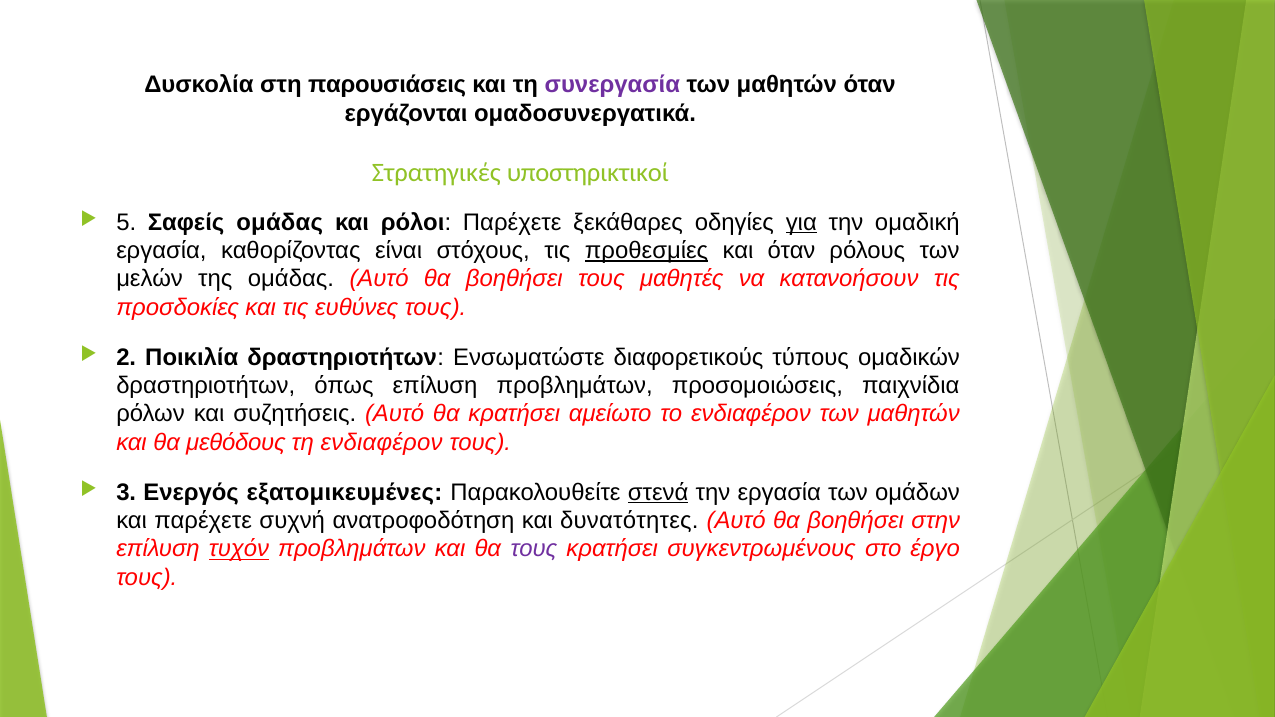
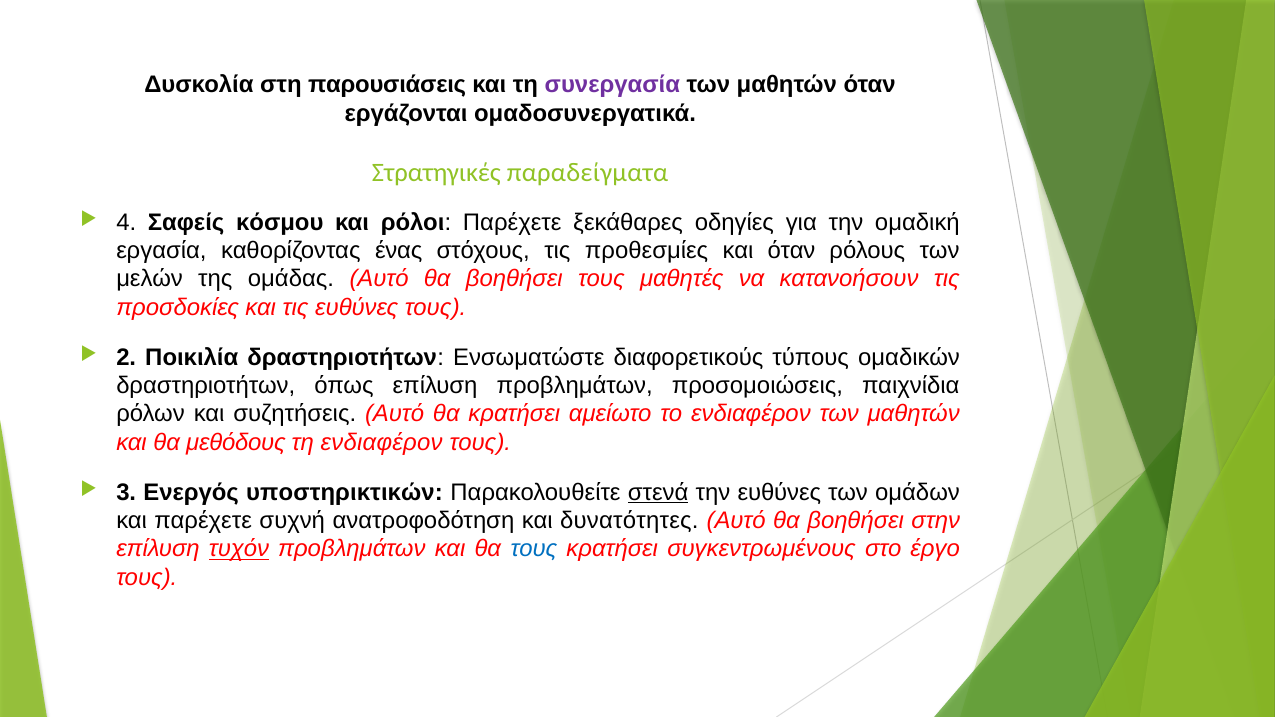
υποστηρικτικοί: υποστηρικτικοί -> παραδείγματα (588, 172)
5: 5 -> 4 (126, 222)
Σαφείς ομάδας: ομάδας -> κόσμου (280, 222)
για underline: present -> none (801, 222)
είναι: είναι -> ένας (399, 251)
προθεσμίες underline: present -> none (647, 251)
εξατομικευμένες: εξατομικευμένες -> υποστηρικτικών (345, 492)
την εργασία: εργασία -> ευθύνες (779, 492)
τους colour: purple -> blue (534, 549)
